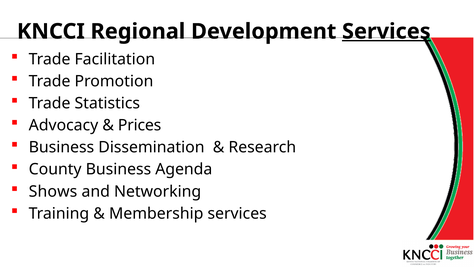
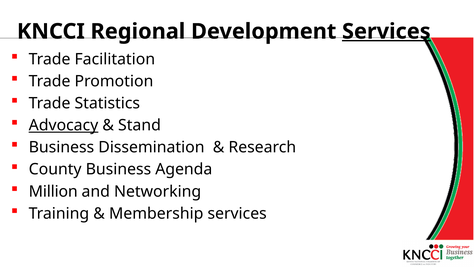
Advocacy underline: none -> present (63, 125)
Prices: Prices -> Stand (139, 125)
Shows: Shows -> Million (53, 191)
